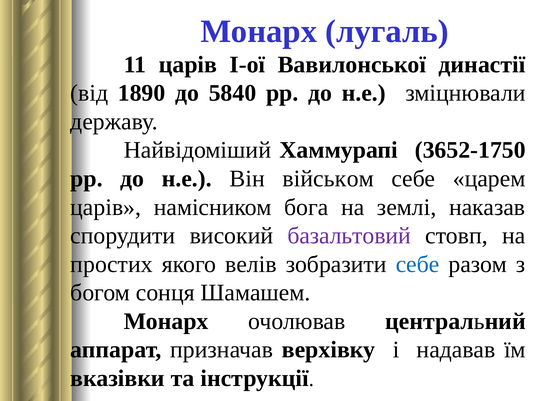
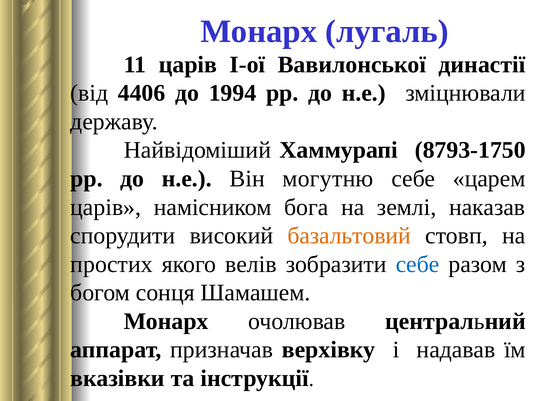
1890: 1890 -> 4406 (142, 93)
5840: 5840 -> 1994 (233, 93)
3652-1750: 3652-1750 -> 8793-1750 (470, 150)
військом: військом -> могутню (328, 179)
базальтовий colour: purple -> orange (349, 236)
